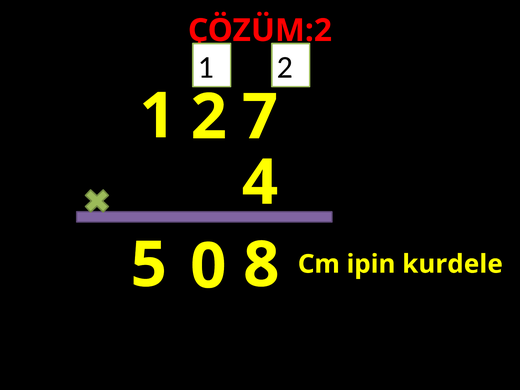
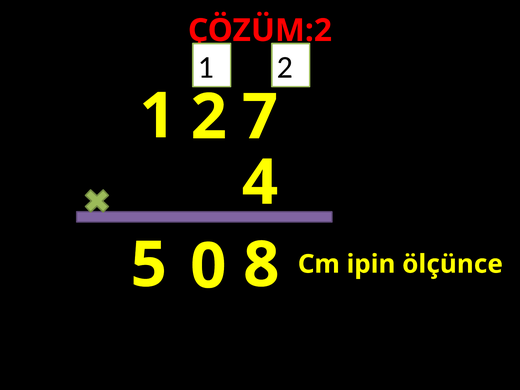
kurdele: kurdele -> ölçünce (453, 264)
